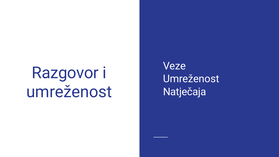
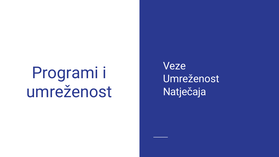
Razgovor: Razgovor -> Programi (65, 73)
